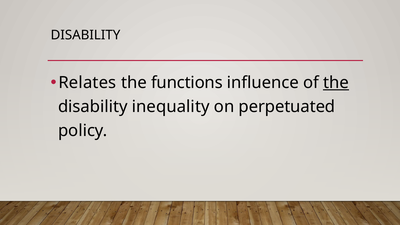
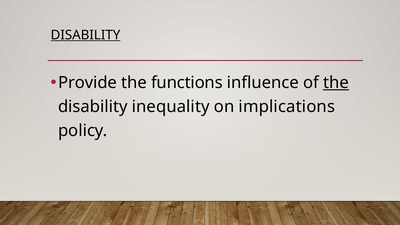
DISABILITY underline: none -> present (85, 35)
Relates: Relates -> Provide (87, 83)
perpetuated: perpetuated -> implications (287, 107)
